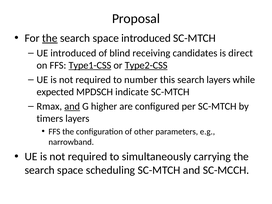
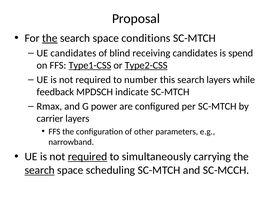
space introduced: introduced -> conditions (146, 38)
UE introduced: introduced -> candidates (73, 53)
direct: direct -> spend (241, 53)
expected: expected -> feedback (55, 92)
and underline: present -> none (72, 106)
higher: higher -> power (104, 106)
timers: timers -> carrier (50, 119)
required underline: none -> present (88, 157)
search underline: none -> present (40, 170)
